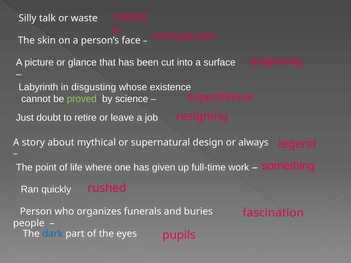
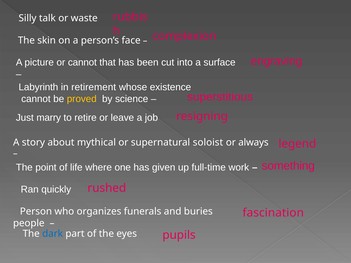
or glance: glance -> cannot (82, 62)
disgusting: disgusting -> retirement (94, 87)
proved colour: light green -> yellow (82, 99)
doubt: doubt -> marry (49, 118)
design: design -> soloist (208, 143)
